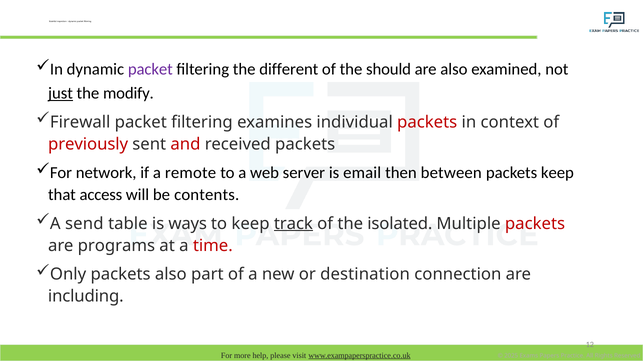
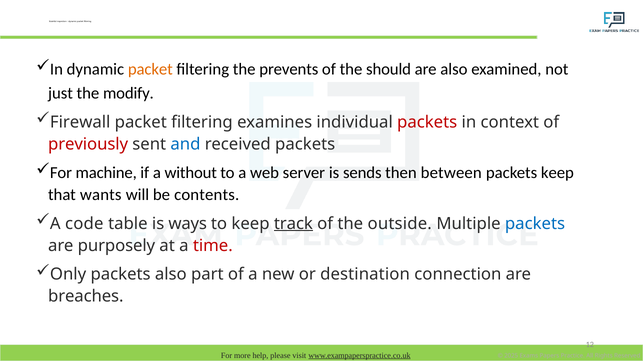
packet colour: purple -> orange (150, 69)
different: different -> prevents (289, 69)
just underline: present -> none (60, 93)
and colour: red -> blue (185, 144)
network: network -> machine (106, 173)
remote: remote -> without (191, 173)
email: email -> sends (362, 173)
access: access -> wants (101, 195)
send: send -> code (84, 224)
isolated: isolated -> outside (400, 224)
packets colour: red -> blue (535, 224)
programs: programs -> purposely (116, 246)
including: including -> breaches (86, 297)
